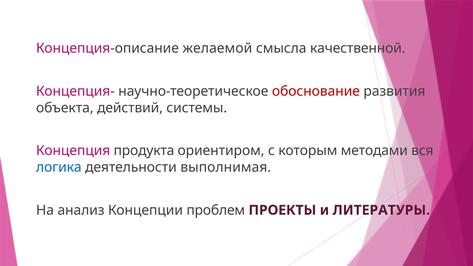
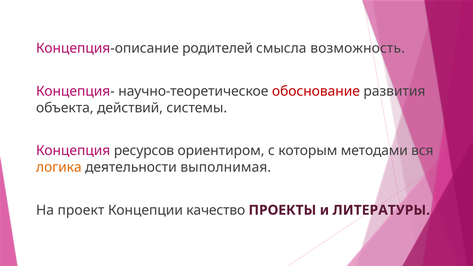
желаемой: желаемой -> родителей (218, 48)
качественной: качественной -> возможность (358, 48)
продукта: продукта -> ресурсов (144, 151)
логика colour: blue -> orange (59, 167)
анализ: анализ -> проект (81, 210)
проблем: проблем -> качество (216, 210)
